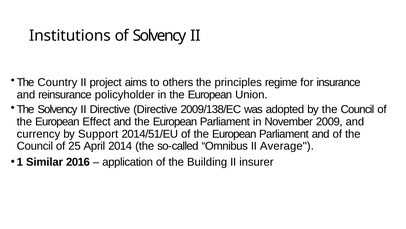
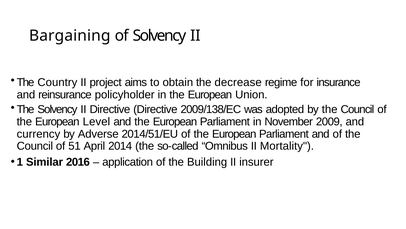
Institutions: Institutions -> Bargaining (70, 36)
others: others -> obtain (178, 82)
principles: principles -> decrease (238, 82)
Effect: Effect -> Level (96, 121)
Support: Support -> Adverse (98, 134)
25: 25 -> 51 (75, 146)
Average: Average -> Mortality (287, 146)
